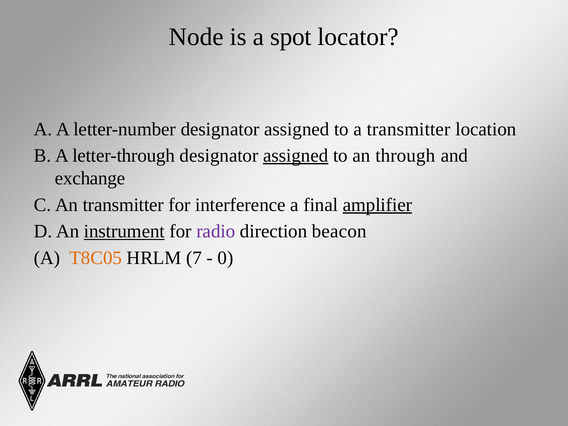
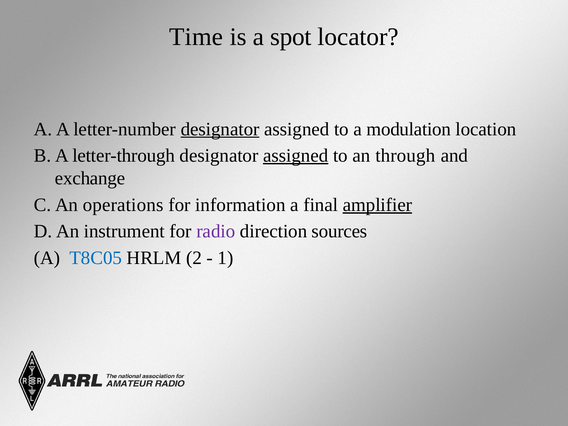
Node: Node -> Time (196, 37)
designator underline: none -> present (220, 129)
a transmitter: transmitter -> modulation (409, 129)
An transmitter: transmitter -> operations (123, 205)
interference: interference -> information (240, 205)
instrument underline: present -> none (124, 231)
beacon: beacon -> sources (339, 231)
T8C05 colour: orange -> blue (96, 258)
7: 7 -> 2 (194, 258)
0: 0 -> 1 (226, 258)
